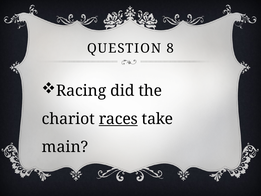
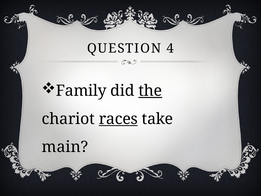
8: 8 -> 4 (170, 48)
Racing: Racing -> Family (81, 91)
the underline: none -> present (150, 91)
